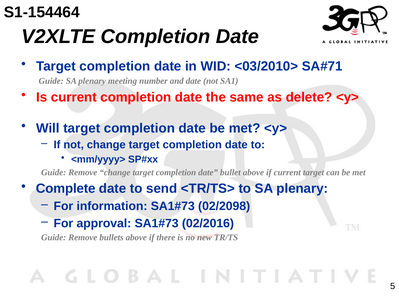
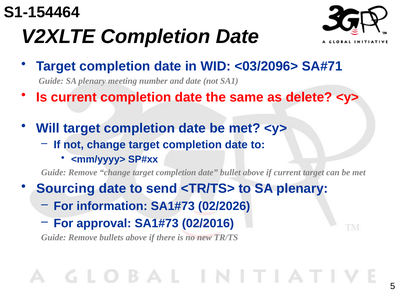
<03/2010>: <03/2010> -> <03/2096> (266, 66)
Complete: Complete -> Sourcing (66, 189)
02/2098: 02/2098 -> 02/2026 (224, 206)
